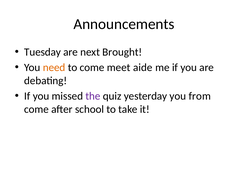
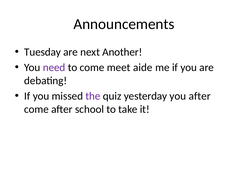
Brought: Brought -> Another (122, 52)
need colour: orange -> purple (54, 67)
you from: from -> after (200, 96)
